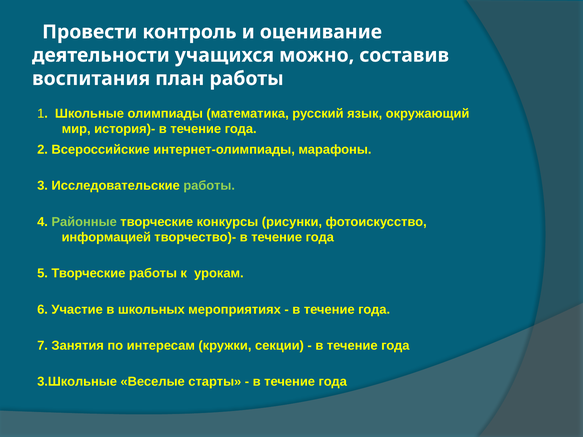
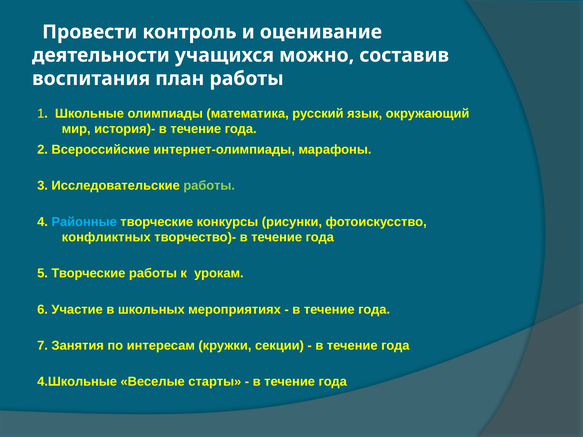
Районные colour: light green -> light blue (84, 222)
информацией: информацией -> конфликтных (106, 237)
3.Школьные: 3.Школьные -> 4.Школьные (77, 382)
